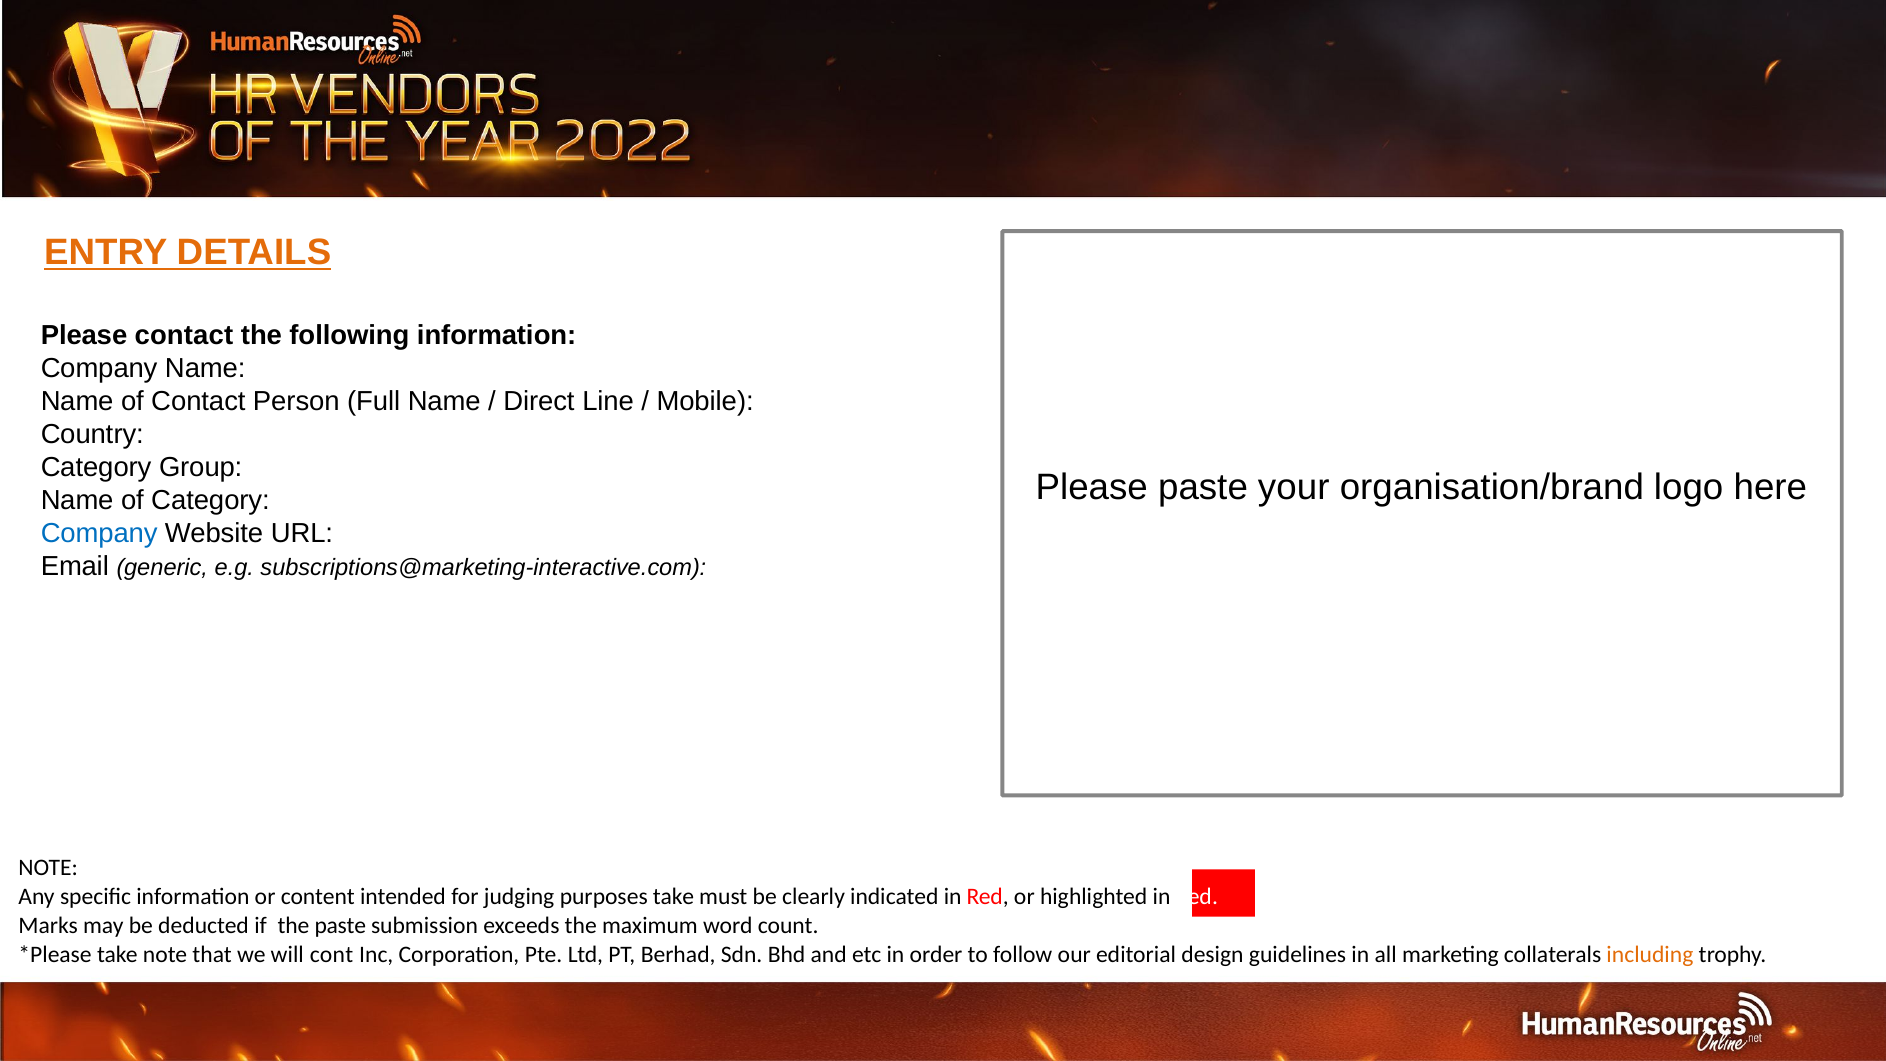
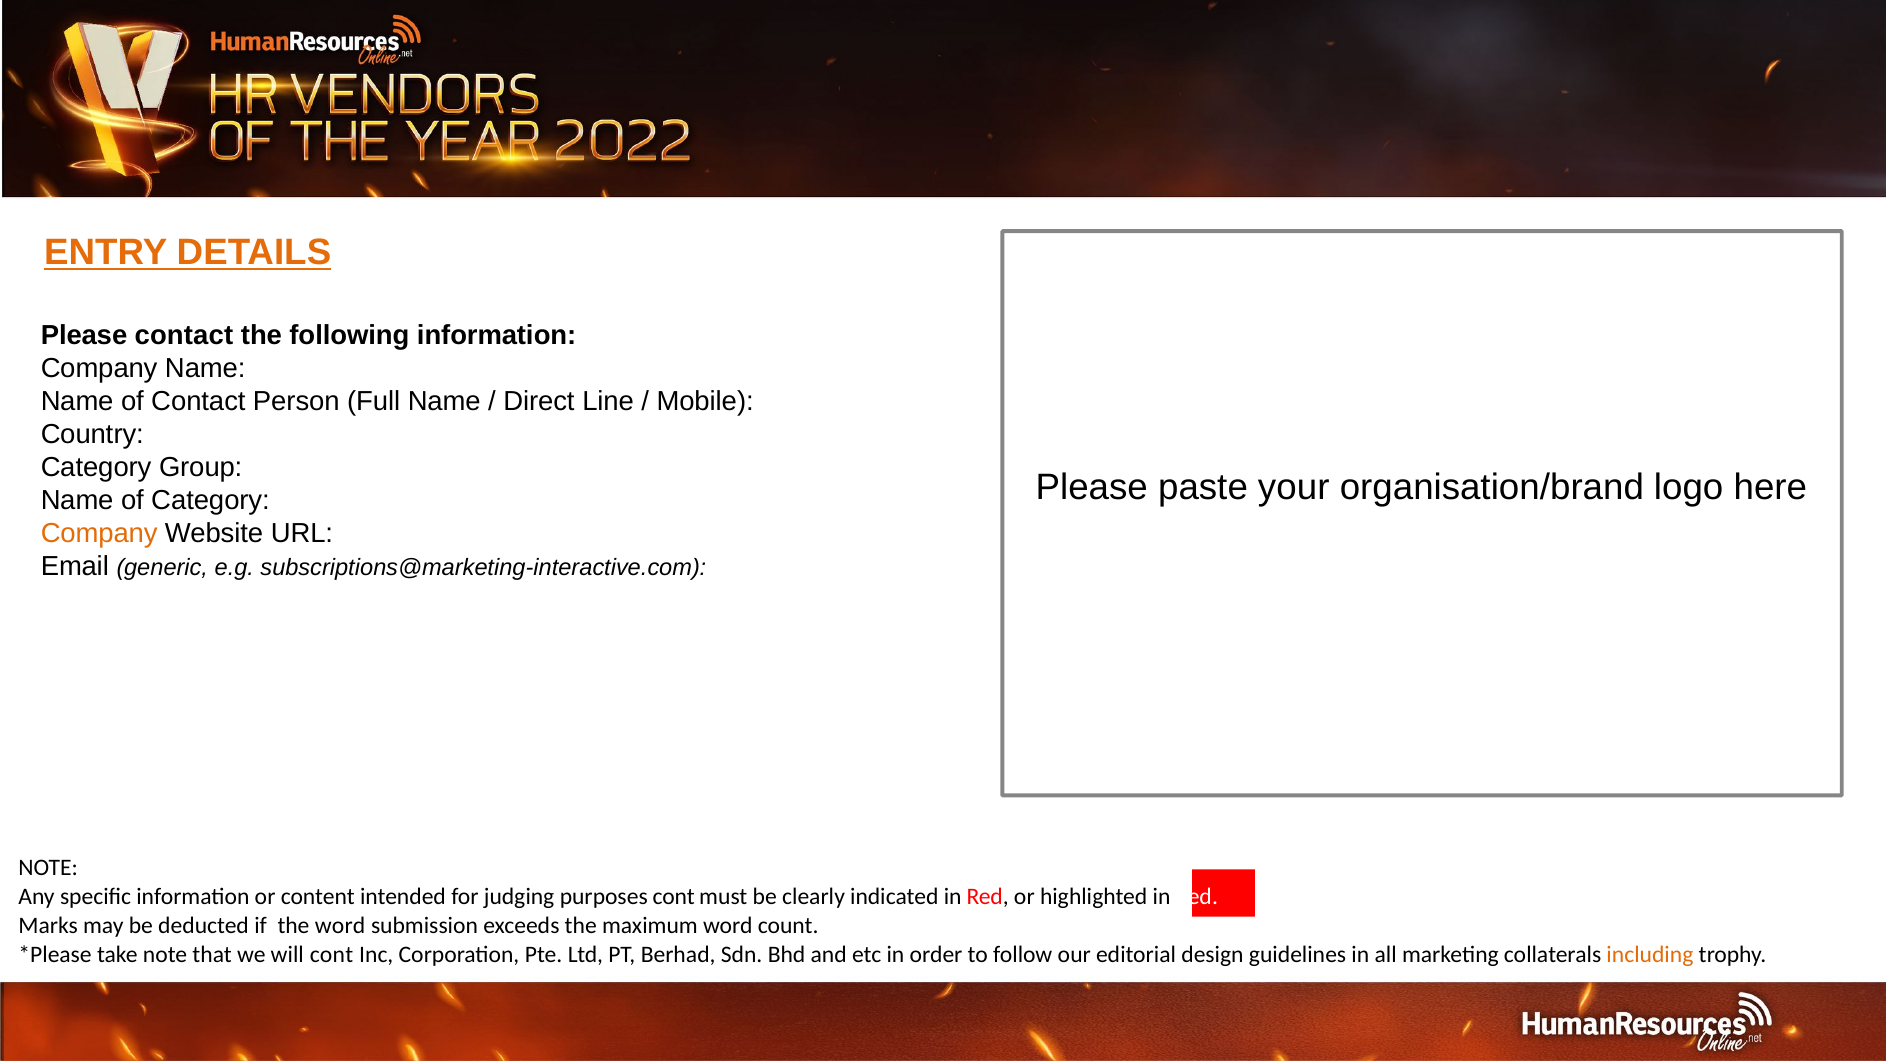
Company colour: blue -> orange (99, 533)
purposes take: take -> cont (674, 897)
the paste: paste -> word (340, 925)
